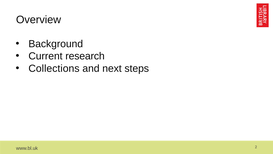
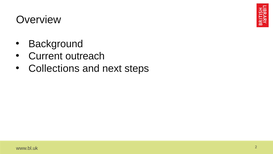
research: research -> outreach (85, 56)
